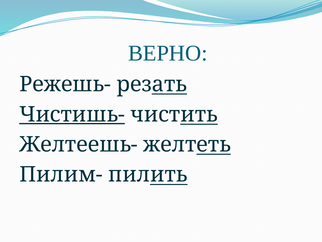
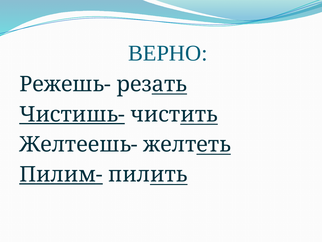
Пилим- underline: none -> present (61, 174)
